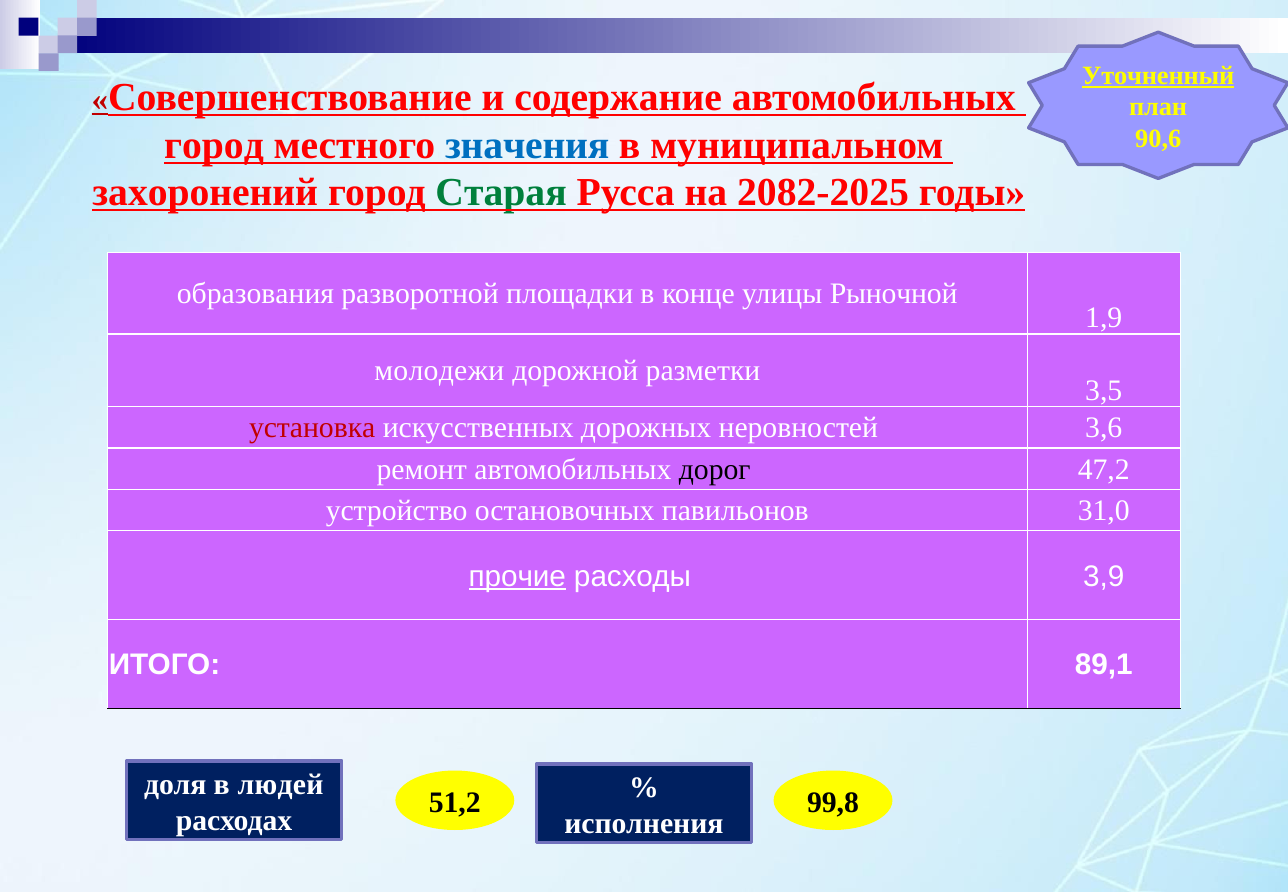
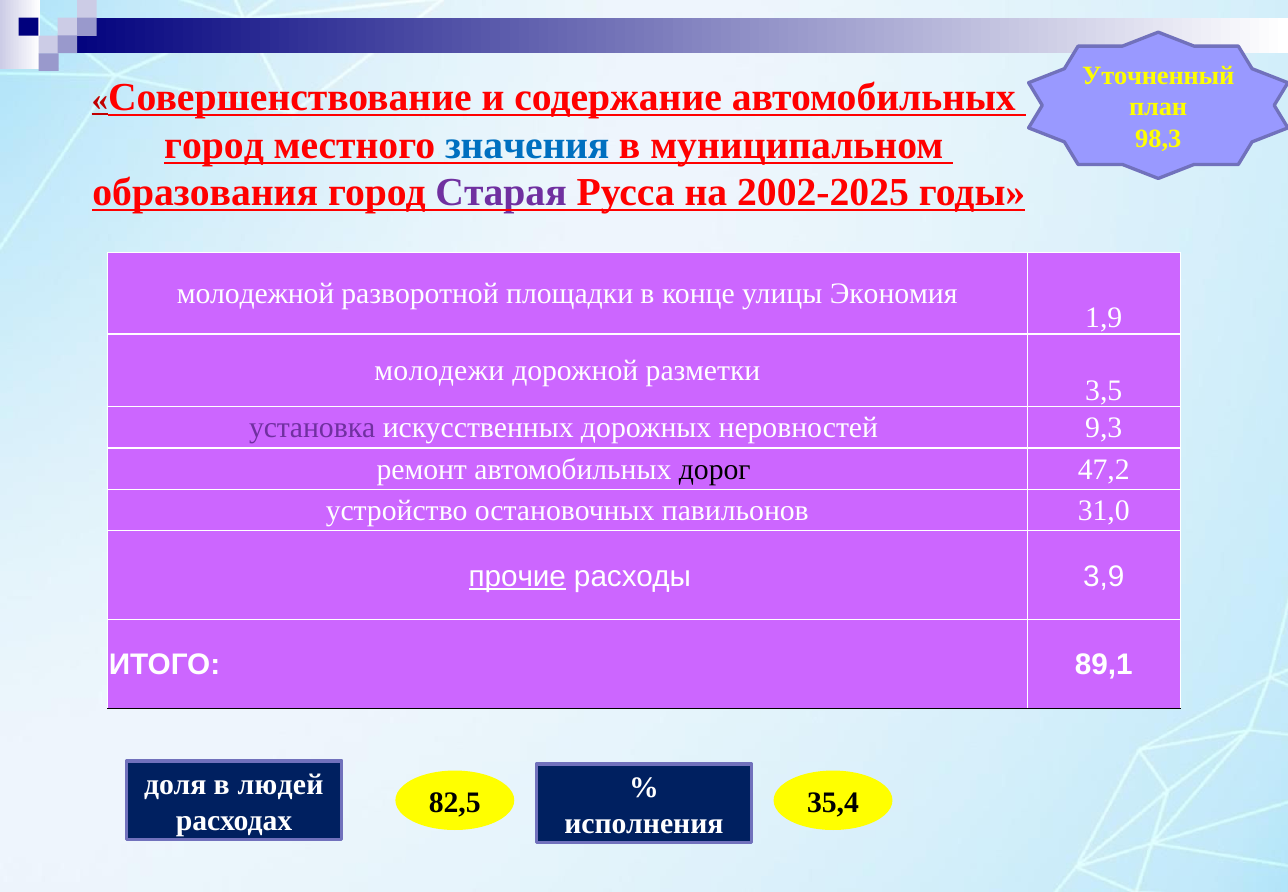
Уточненный underline: present -> none (1158, 75)
90,6: 90,6 -> 98,3 (1158, 139)
захоронений: захоронений -> образования (205, 193)
Старая colour: green -> purple (501, 193)
2082-2025: 2082-2025 -> 2002-2025 (823, 193)
образования: образования -> молодежной (256, 294)
Рыночной: Рыночной -> Экономия (894, 294)
установка colour: red -> purple (312, 428)
3,6: 3,6 -> 9,3 (1104, 428)
51,2: 51,2 -> 82,5 (455, 802)
99,8: 99,8 -> 35,4 (833, 802)
